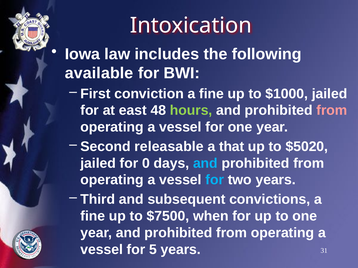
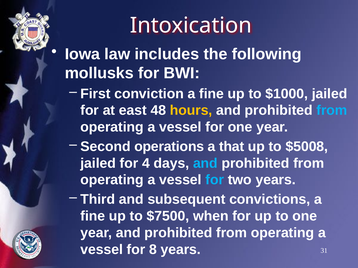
available: available -> mollusks (99, 73)
hours colour: light green -> yellow (191, 111)
from colour: pink -> light blue (332, 111)
releasable: releasable -> operations (169, 147)
$5020: $5020 -> $5008 (307, 147)
0: 0 -> 4 (146, 164)
5: 5 -> 8 (153, 250)
